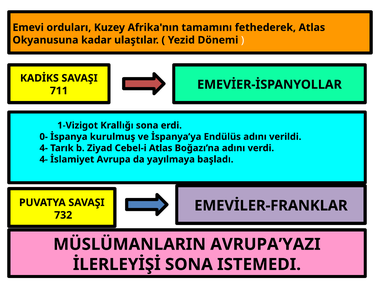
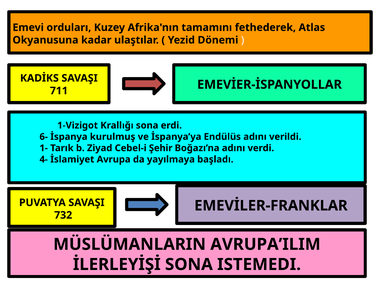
0-: 0- -> 6- (44, 137)
4-: 4- -> 1- (44, 148)
Cebel-i Atlas: Atlas -> Şehir (161, 148)
AVRUPA’YAZI: AVRUPA’YAZI -> AVRUPA’ILIM (265, 244)
